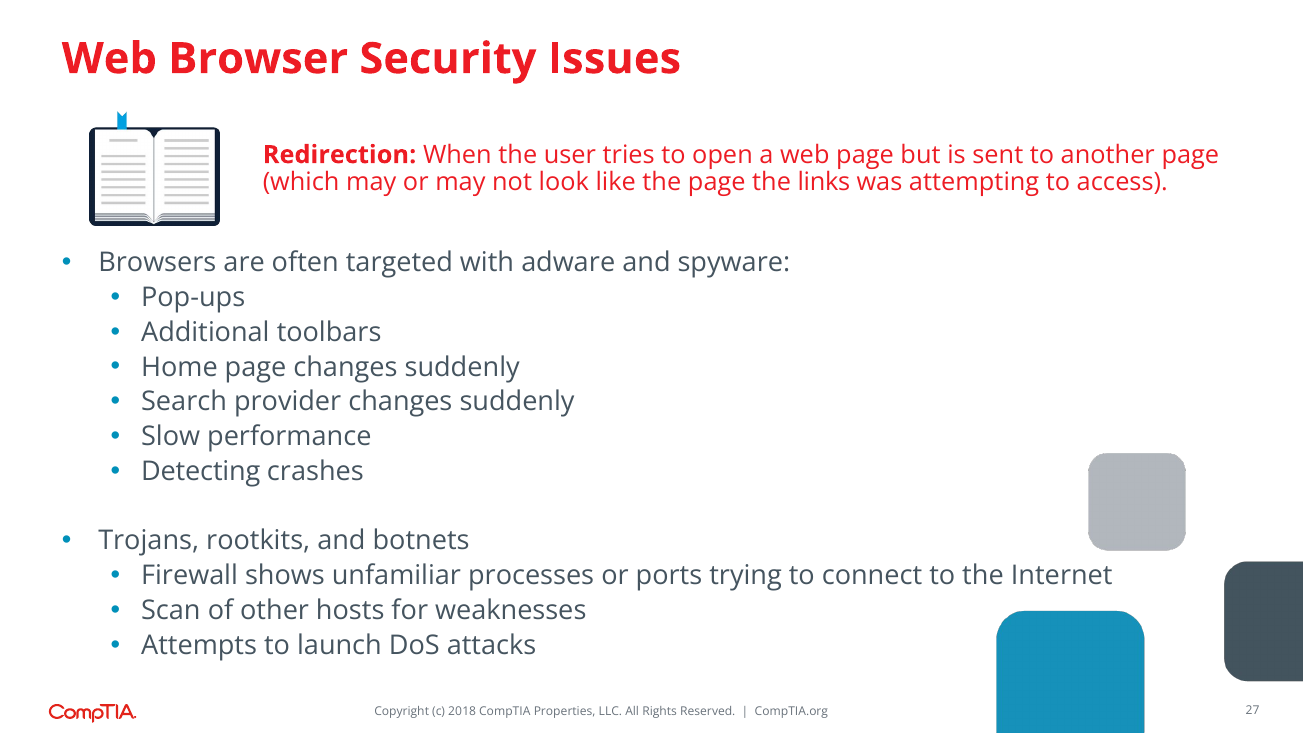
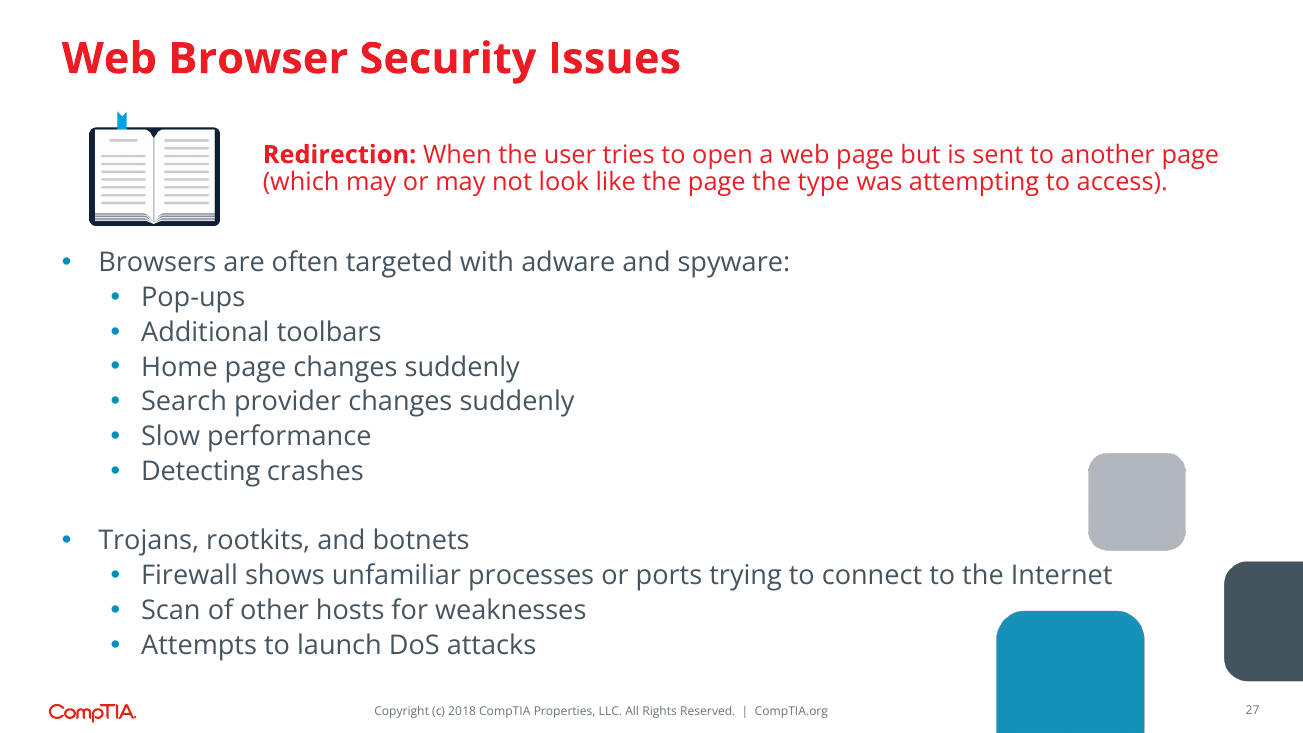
links: links -> type (824, 182)
